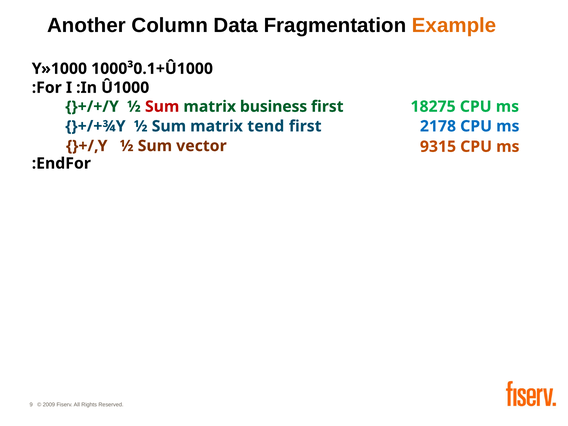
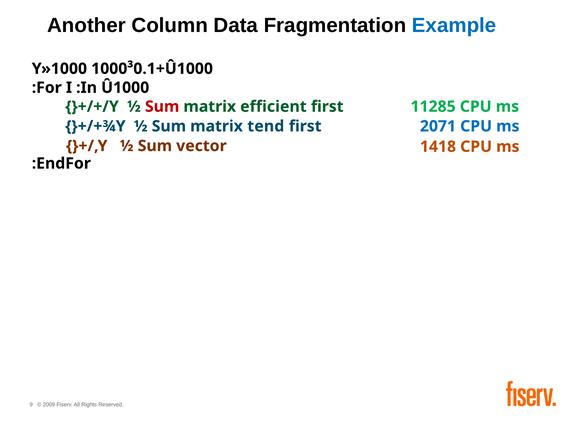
Example colour: orange -> blue (454, 25)
business: business -> efficient (273, 107)
18275: 18275 -> 11285 (433, 107)
2178: 2178 -> 2071 (438, 126)
9315: 9315 -> 1418 (438, 147)
